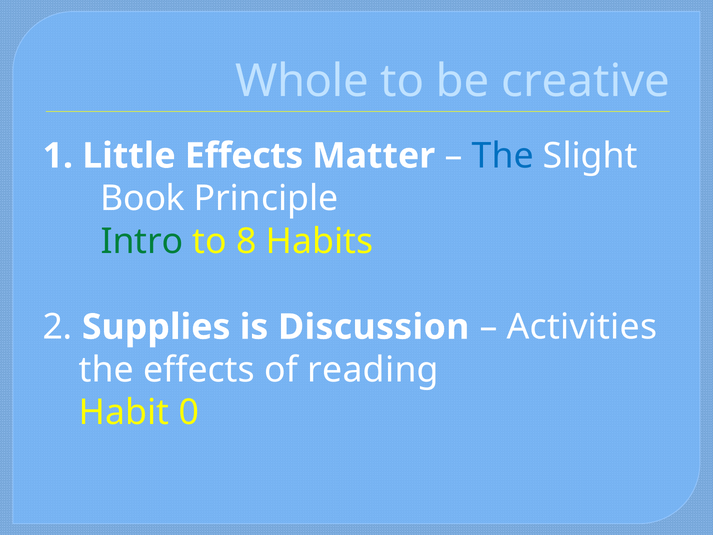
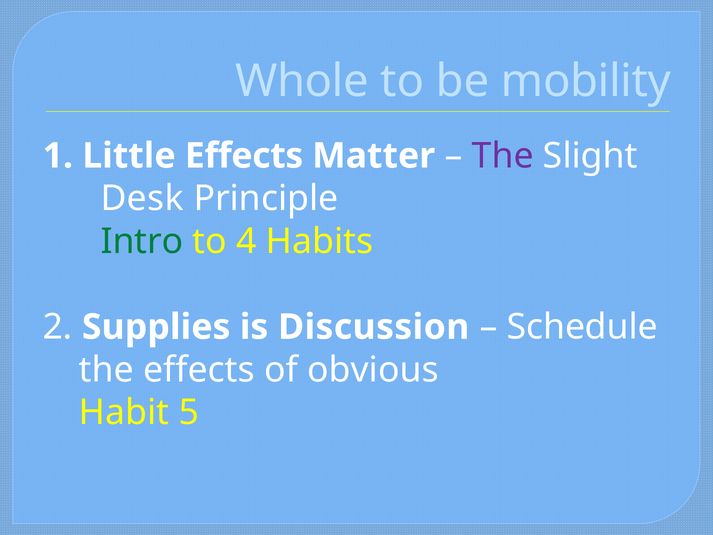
creative: creative -> mobility (586, 81)
The colour: blue -> purple (503, 156)
Book: Book -> Desk (142, 199)
8: 8 -> 4 (246, 241)
Activities: Activities -> Schedule (582, 327)
reading: reading -> obvious (373, 370)
0: 0 -> 5 (189, 412)
